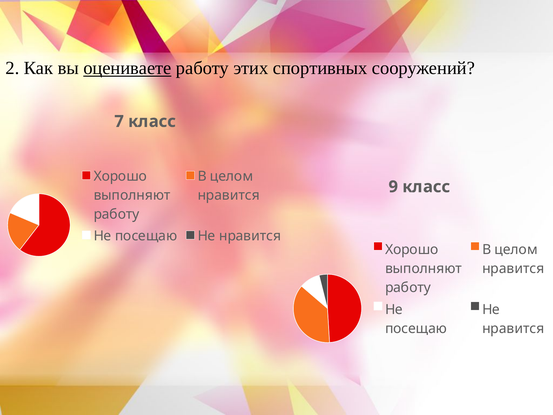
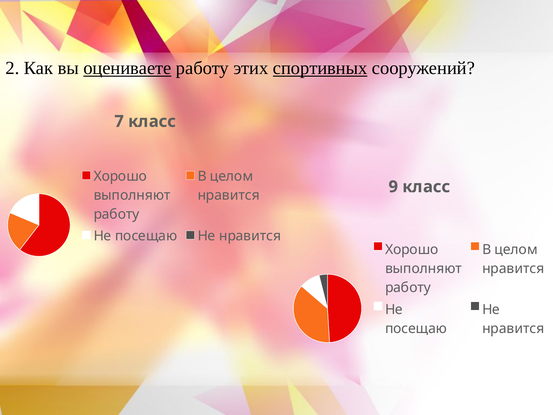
спортивных underline: none -> present (320, 68)
